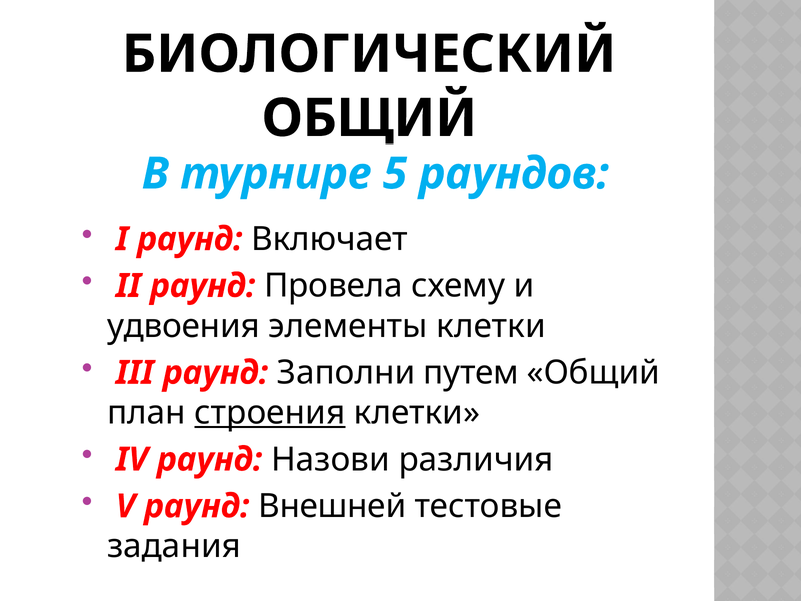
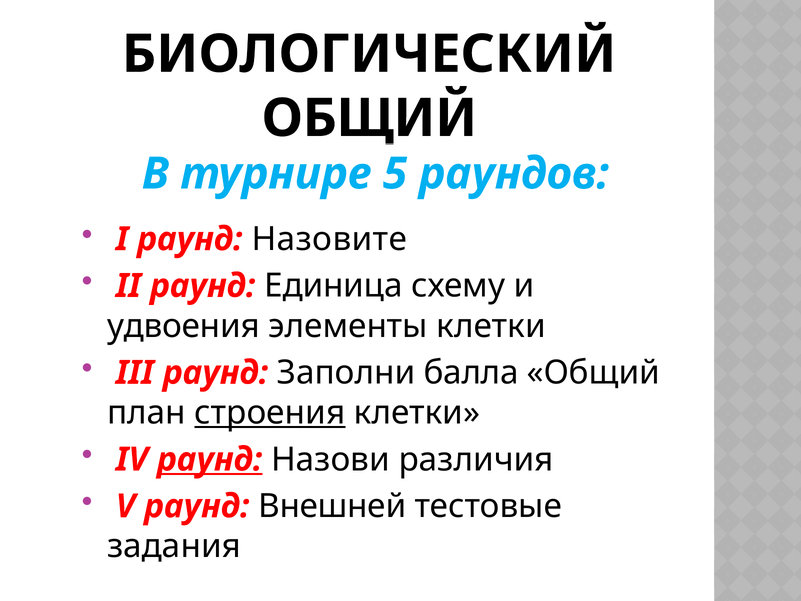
Включает: Включает -> Назовите (329, 239)
Провела: Провела -> Единица (333, 286)
путем: путем -> балла (471, 373)
раунд underline: none -> present (210, 459)
